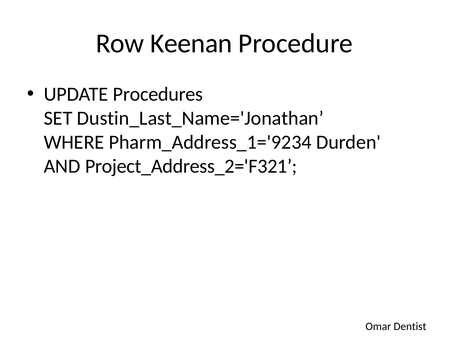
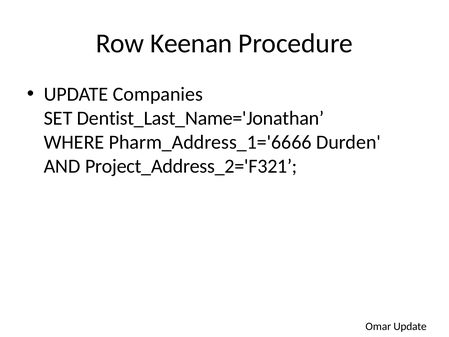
Procedures: Procedures -> Companies (158, 94)
Dustin_Last_Name='Jonathan: Dustin_Last_Name='Jonathan -> Dentist_Last_Name='Jonathan (200, 118)
Pharm_Address_1='9234: Pharm_Address_1='9234 -> Pharm_Address_1='6666 (210, 142)
Omar Dentist: Dentist -> Update (410, 326)
